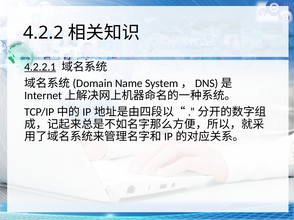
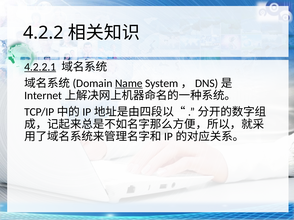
Name underline: none -> present (129, 83)
